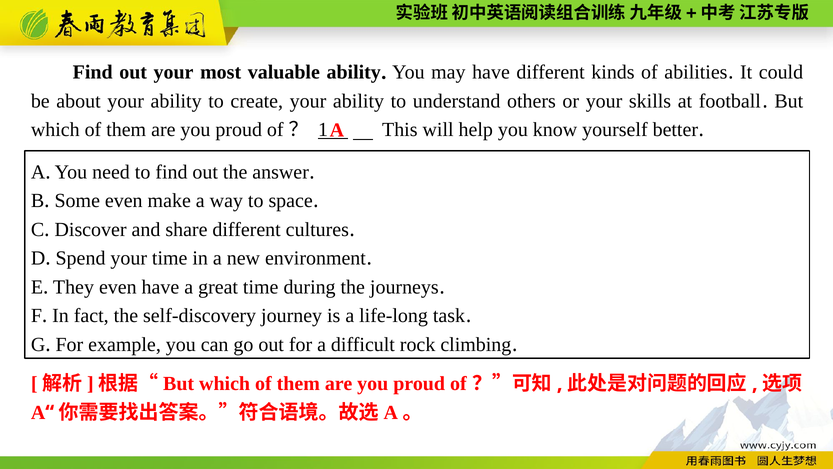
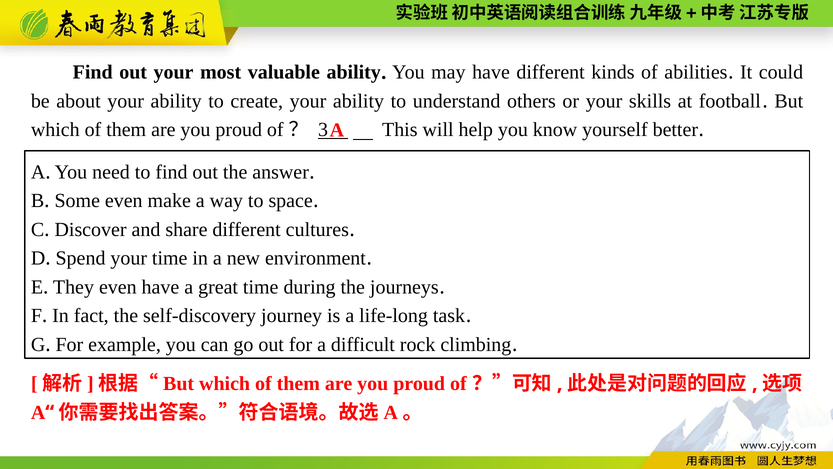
1: 1 -> 3 (323, 130)
